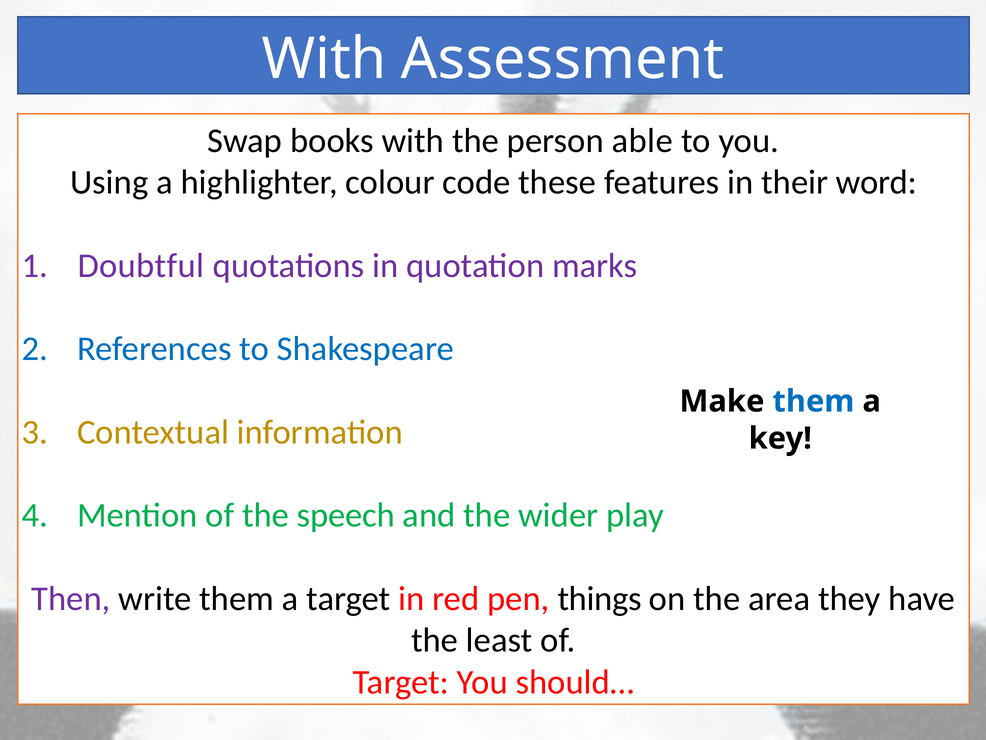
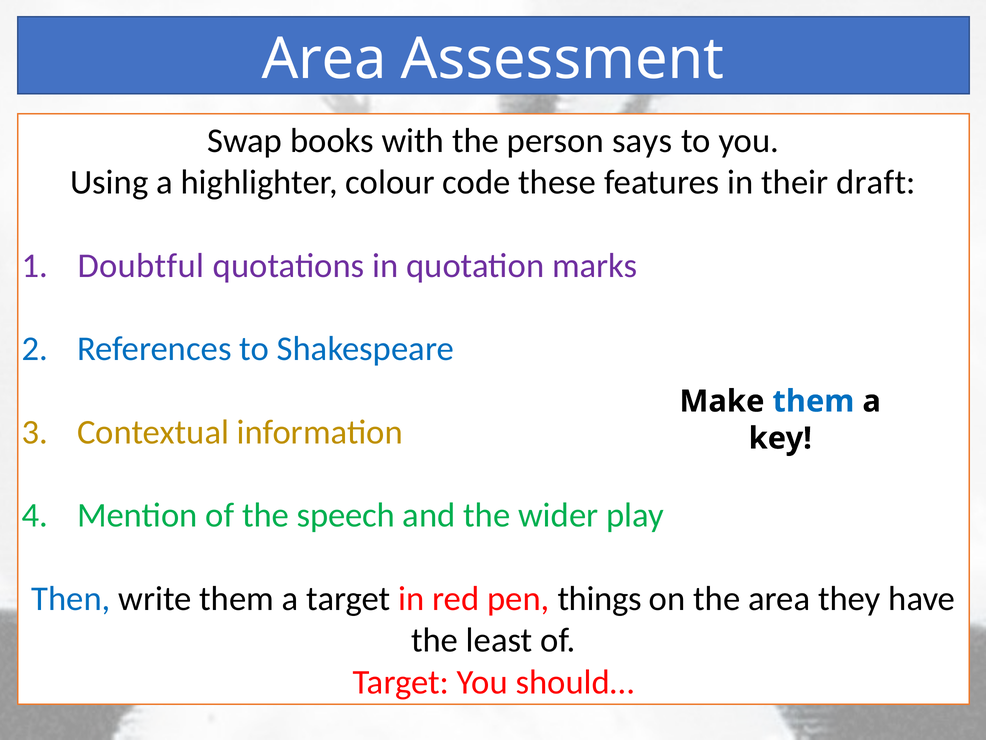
With: With -> Area (324, 59)
able: able -> says (642, 141)
word: word -> draft (876, 182)
Then colour: purple -> blue (71, 598)
